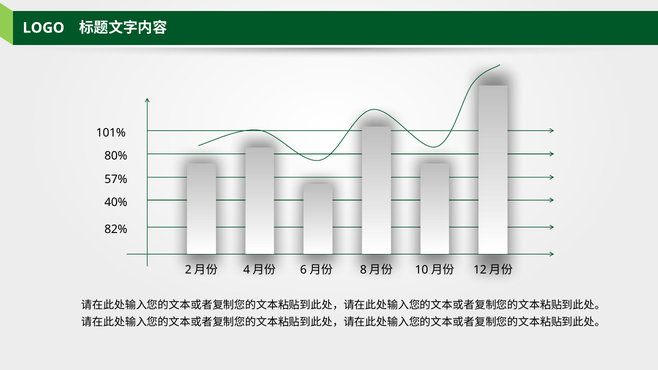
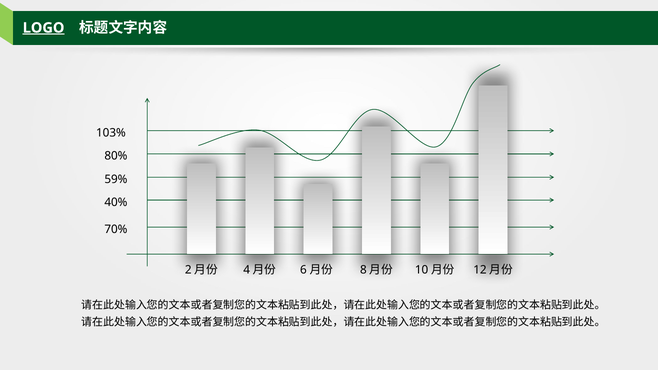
LOGO underline: none -> present (44, 28)
101%: 101% -> 103% (111, 133)
57%: 57% -> 59% (116, 179)
82%: 82% -> 70% (116, 229)
